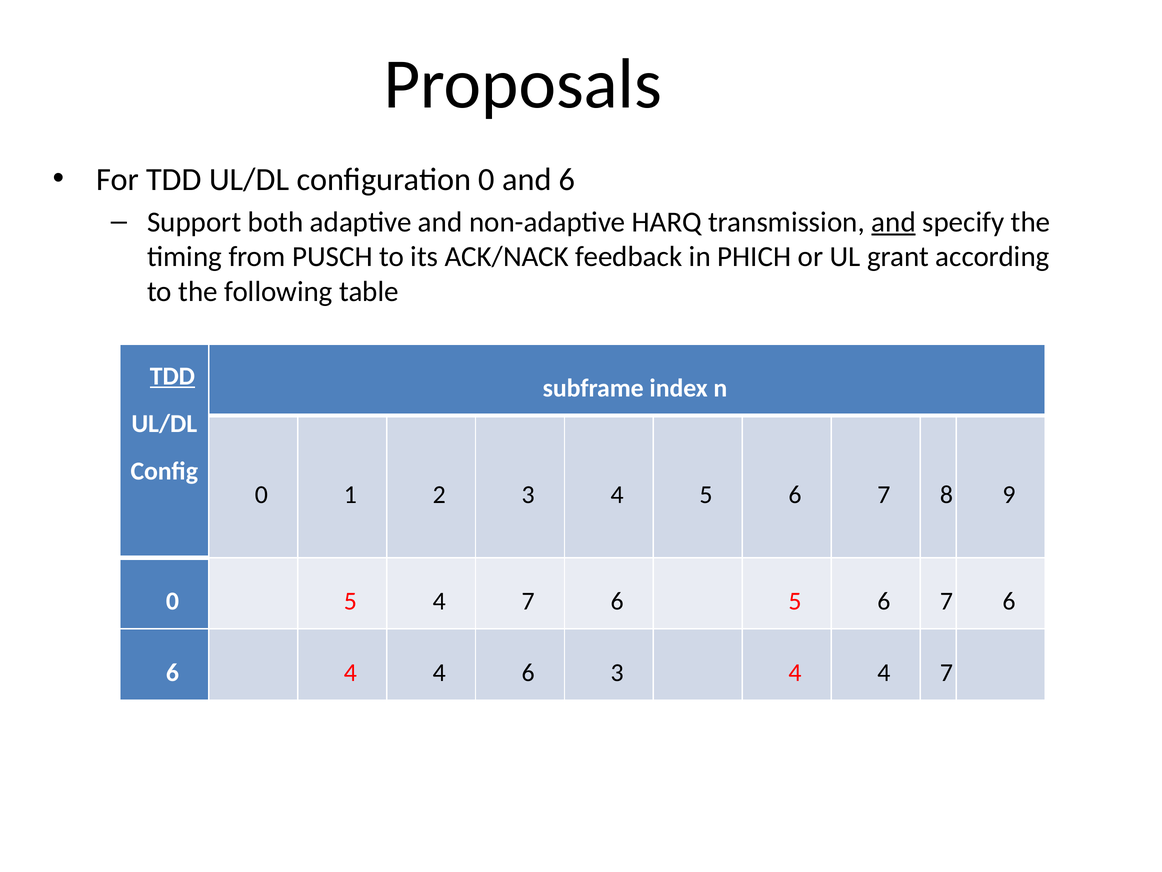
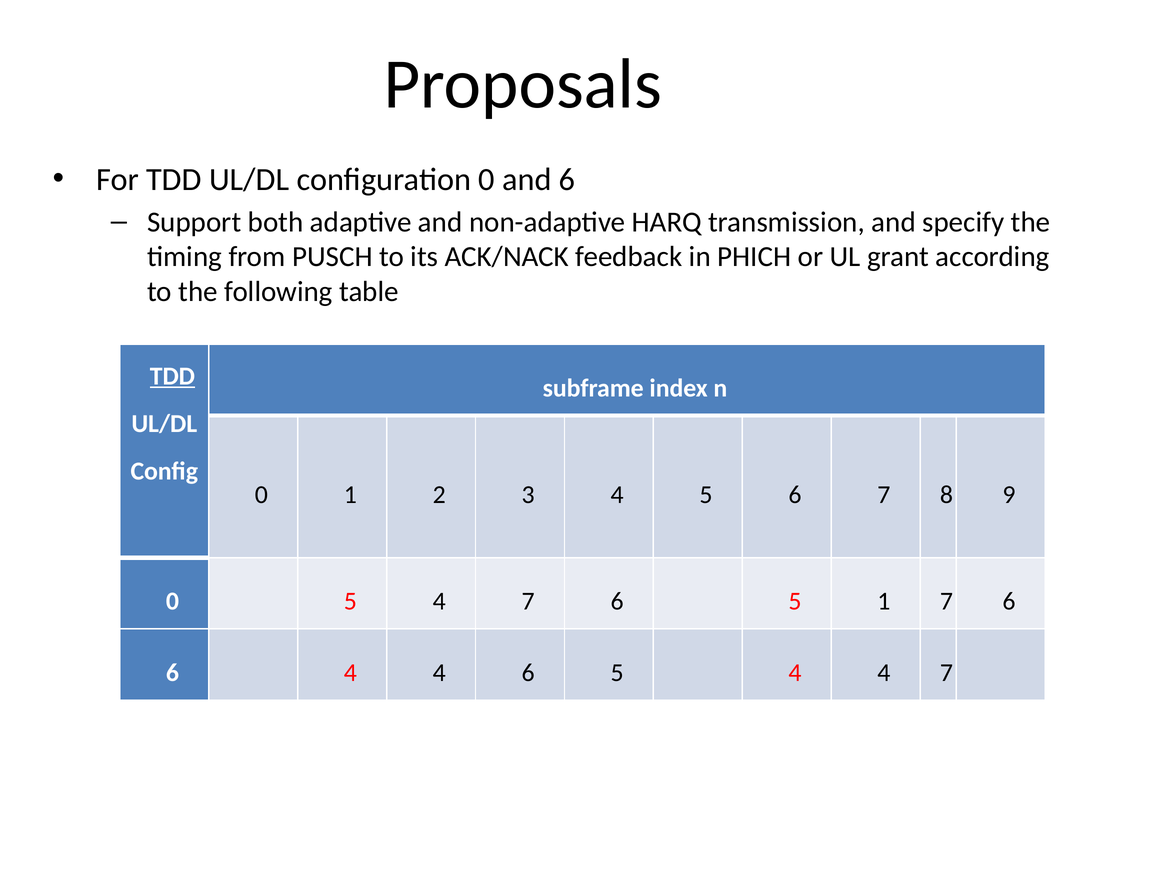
and underline: present -> none (894, 222)
6 5 6: 6 -> 1 (884, 601)
4 6 3: 3 -> 5 (617, 672)
